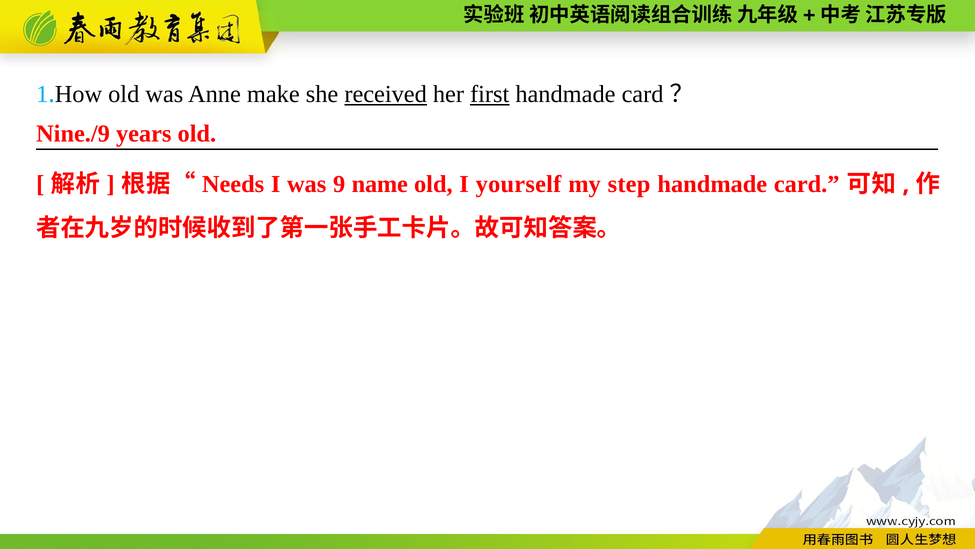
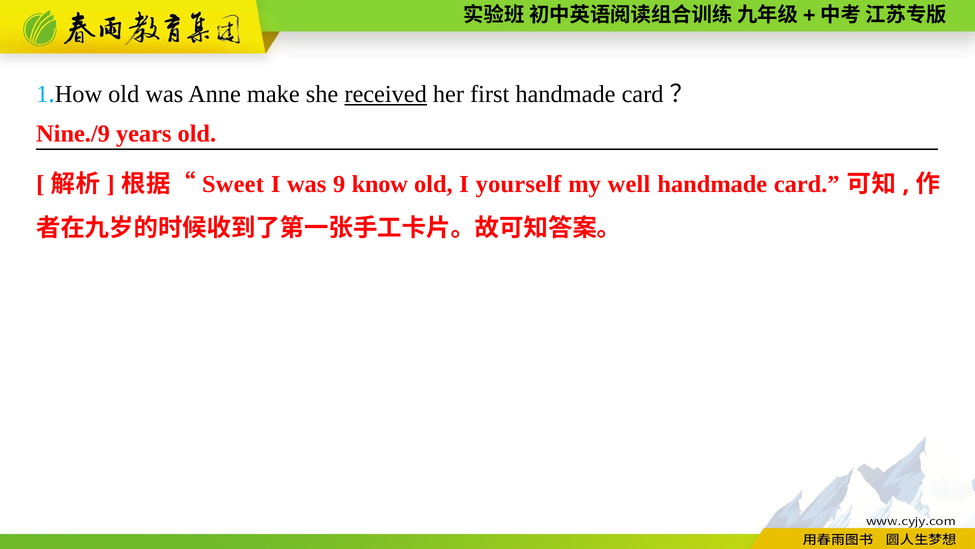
first underline: present -> none (490, 94)
Needs: Needs -> Sweet (233, 184)
name: name -> know (380, 184)
step: step -> well (629, 184)
